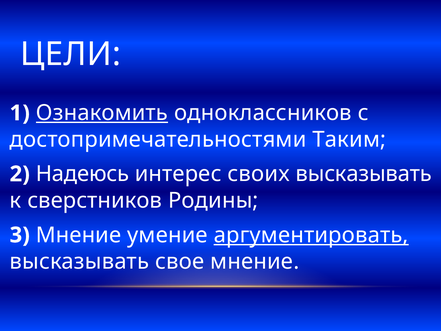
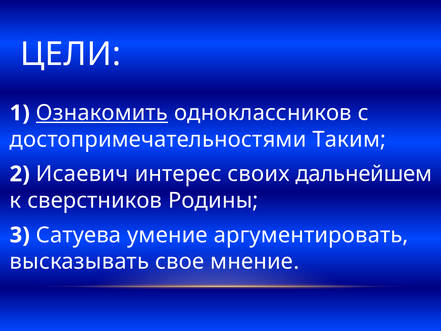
Надеюсь: Надеюсь -> Исаевич (82, 174)
своих высказывать: высказывать -> дальнейшем (364, 174)
3 Мнение: Мнение -> Сатуева (79, 235)
аргументировать underline: present -> none (311, 235)
